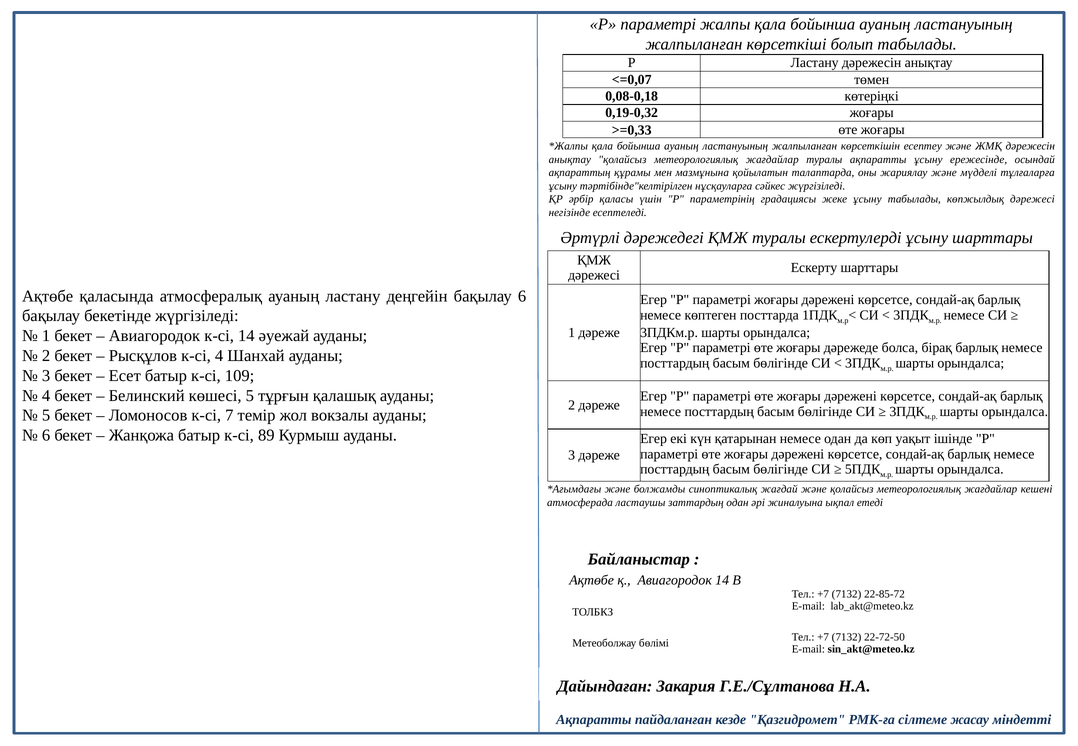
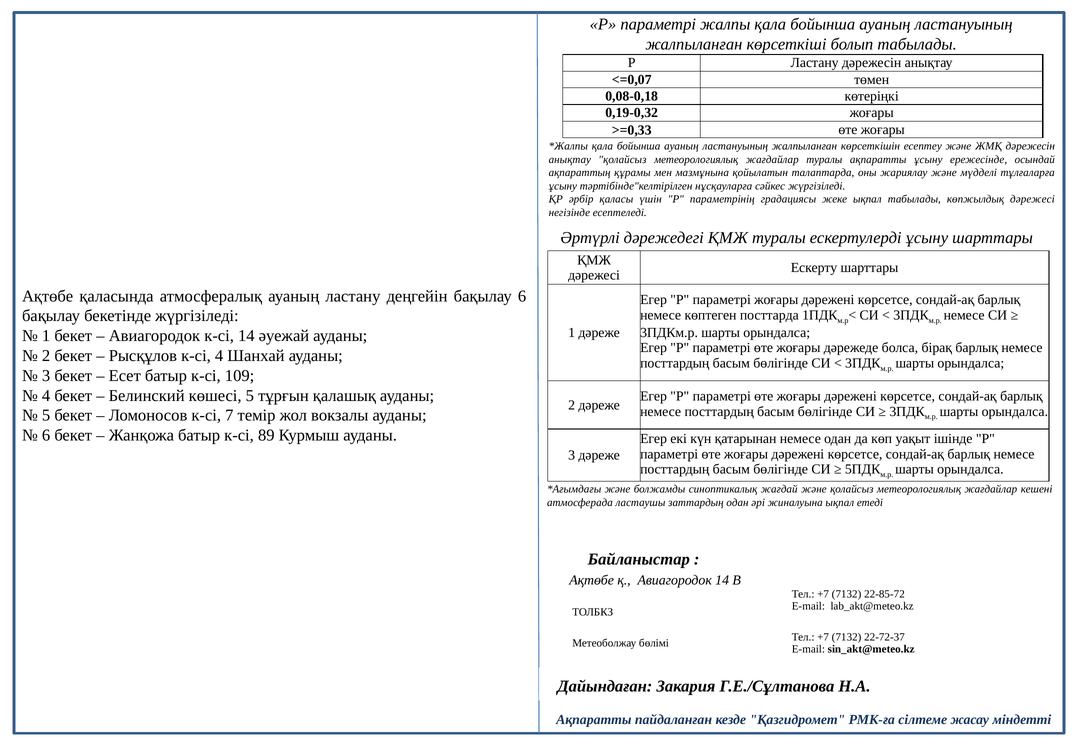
жеке ұсыну: ұсыну -> ықпал (867, 199)
22-72-50: 22-72-50 -> 22-72-37 (884, 637)
